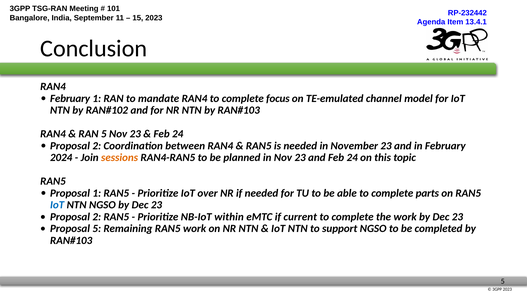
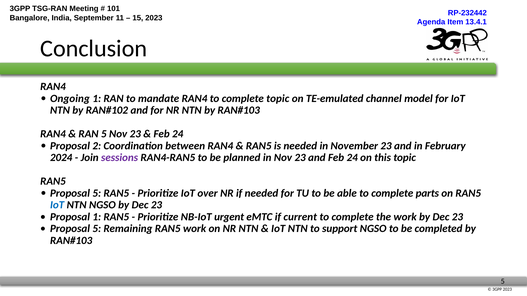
February: February -> Ongoing (70, 99)
complete focus: focus -> topic (278, 99)
sessions colour: orange -> purple (120, 158)
1: 1 -> 5 (97, 193)
2: 2 -> 1 (97, 217)
within: within -> urgent (229, 217)
